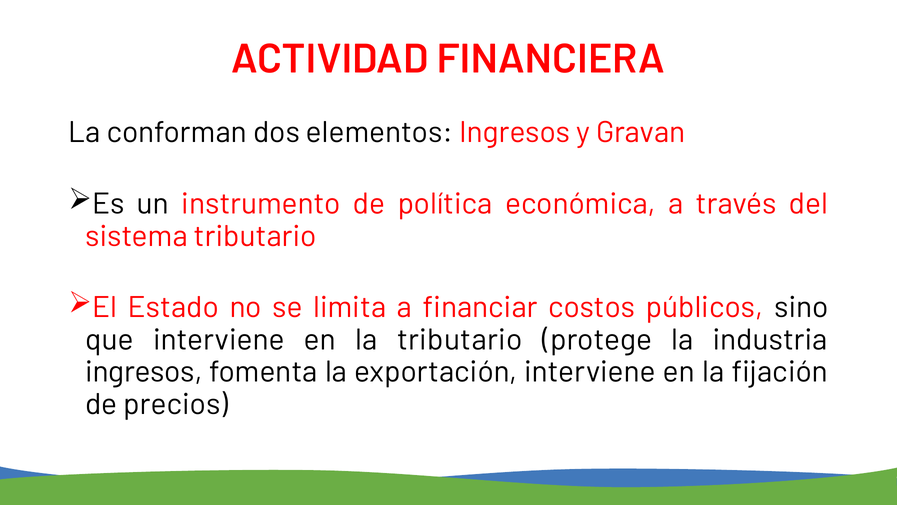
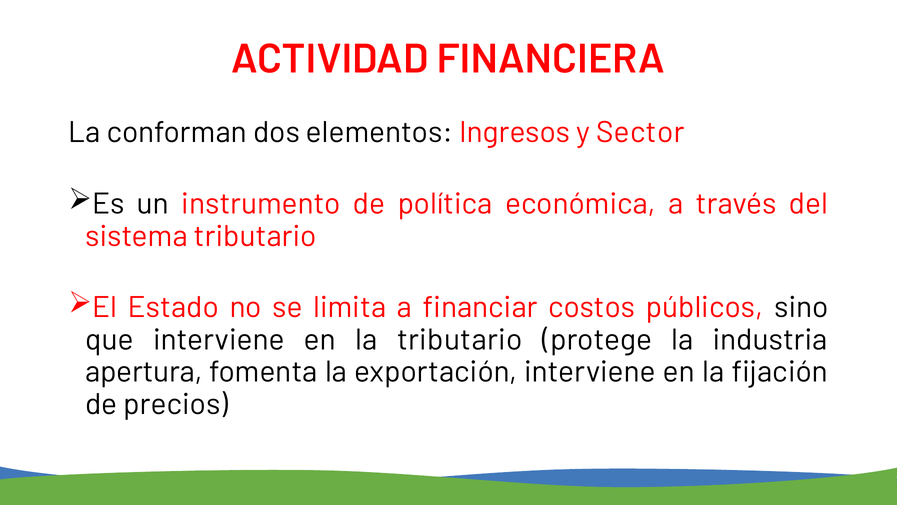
Gravan: Gravan -> Sector (640, 132)
ingresos: ingresos -> apertura (144, 372)
